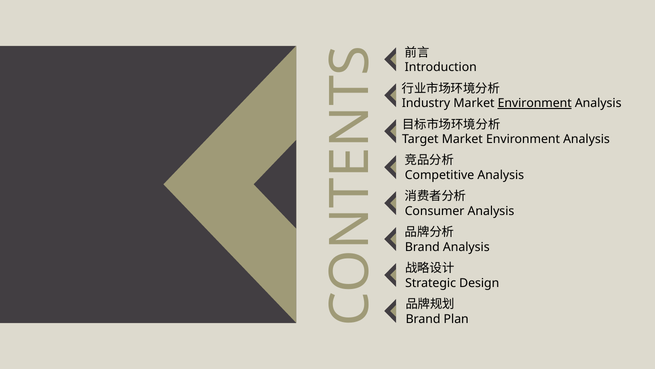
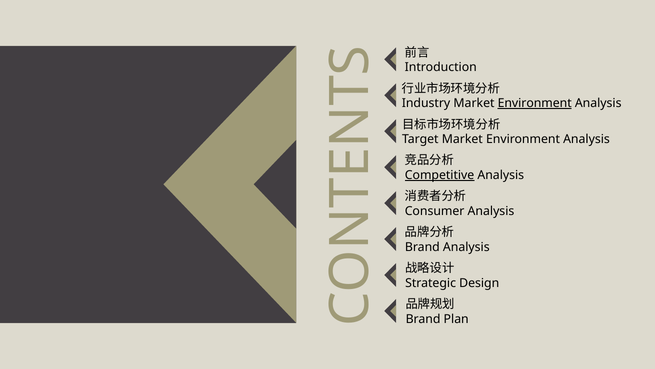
Competitive underline: none -> present (440, 175)
